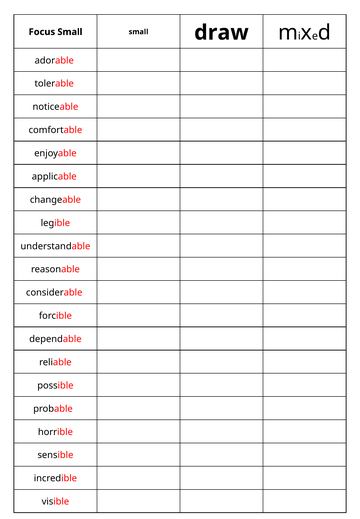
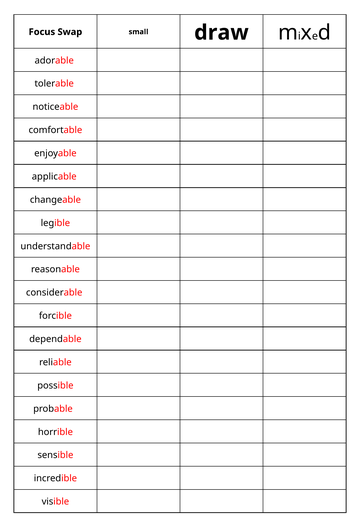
Focus Small: Small -> Swap (70, 32)
